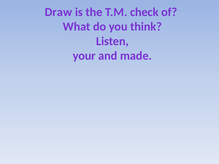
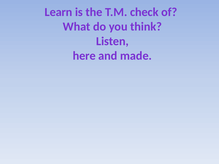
Draw: Draw -> Learn (59, 12)
your: your -> here (84, 56)
